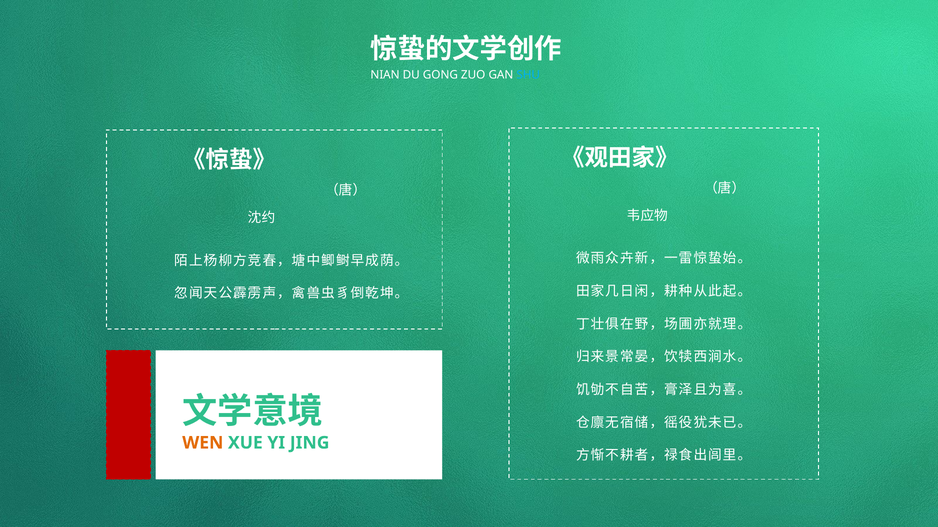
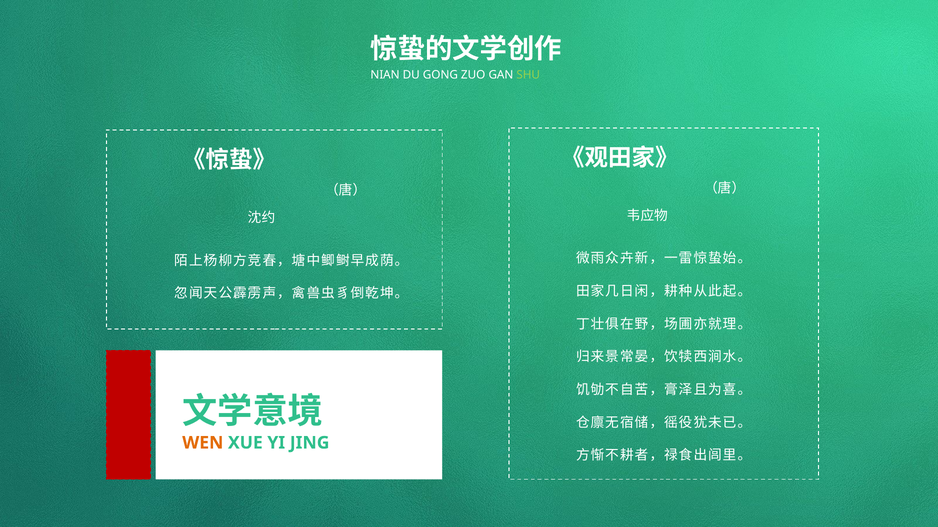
SHU colour: light blue -> light green (528, 75)
